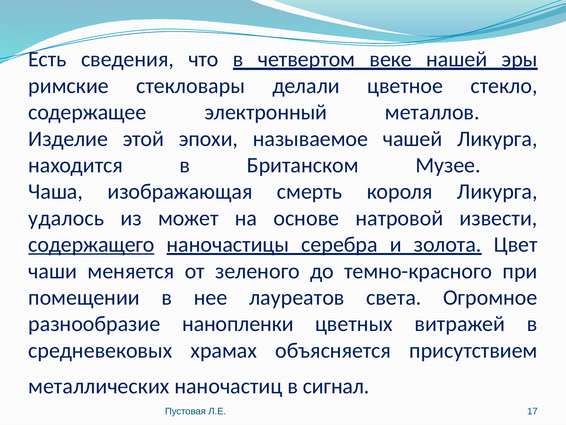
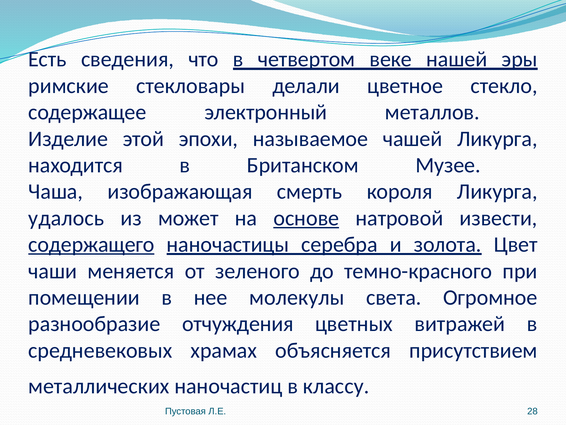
основе underline: none -> present (306, 218)
лауреатов: лауреатов -> молекулы (297, 297)
нанопленки: нанопленки -> отчуждения (238, 324)
сигнал: сигнал -> классу (336, 386)
17: 17 -> 28 (532, 411)
